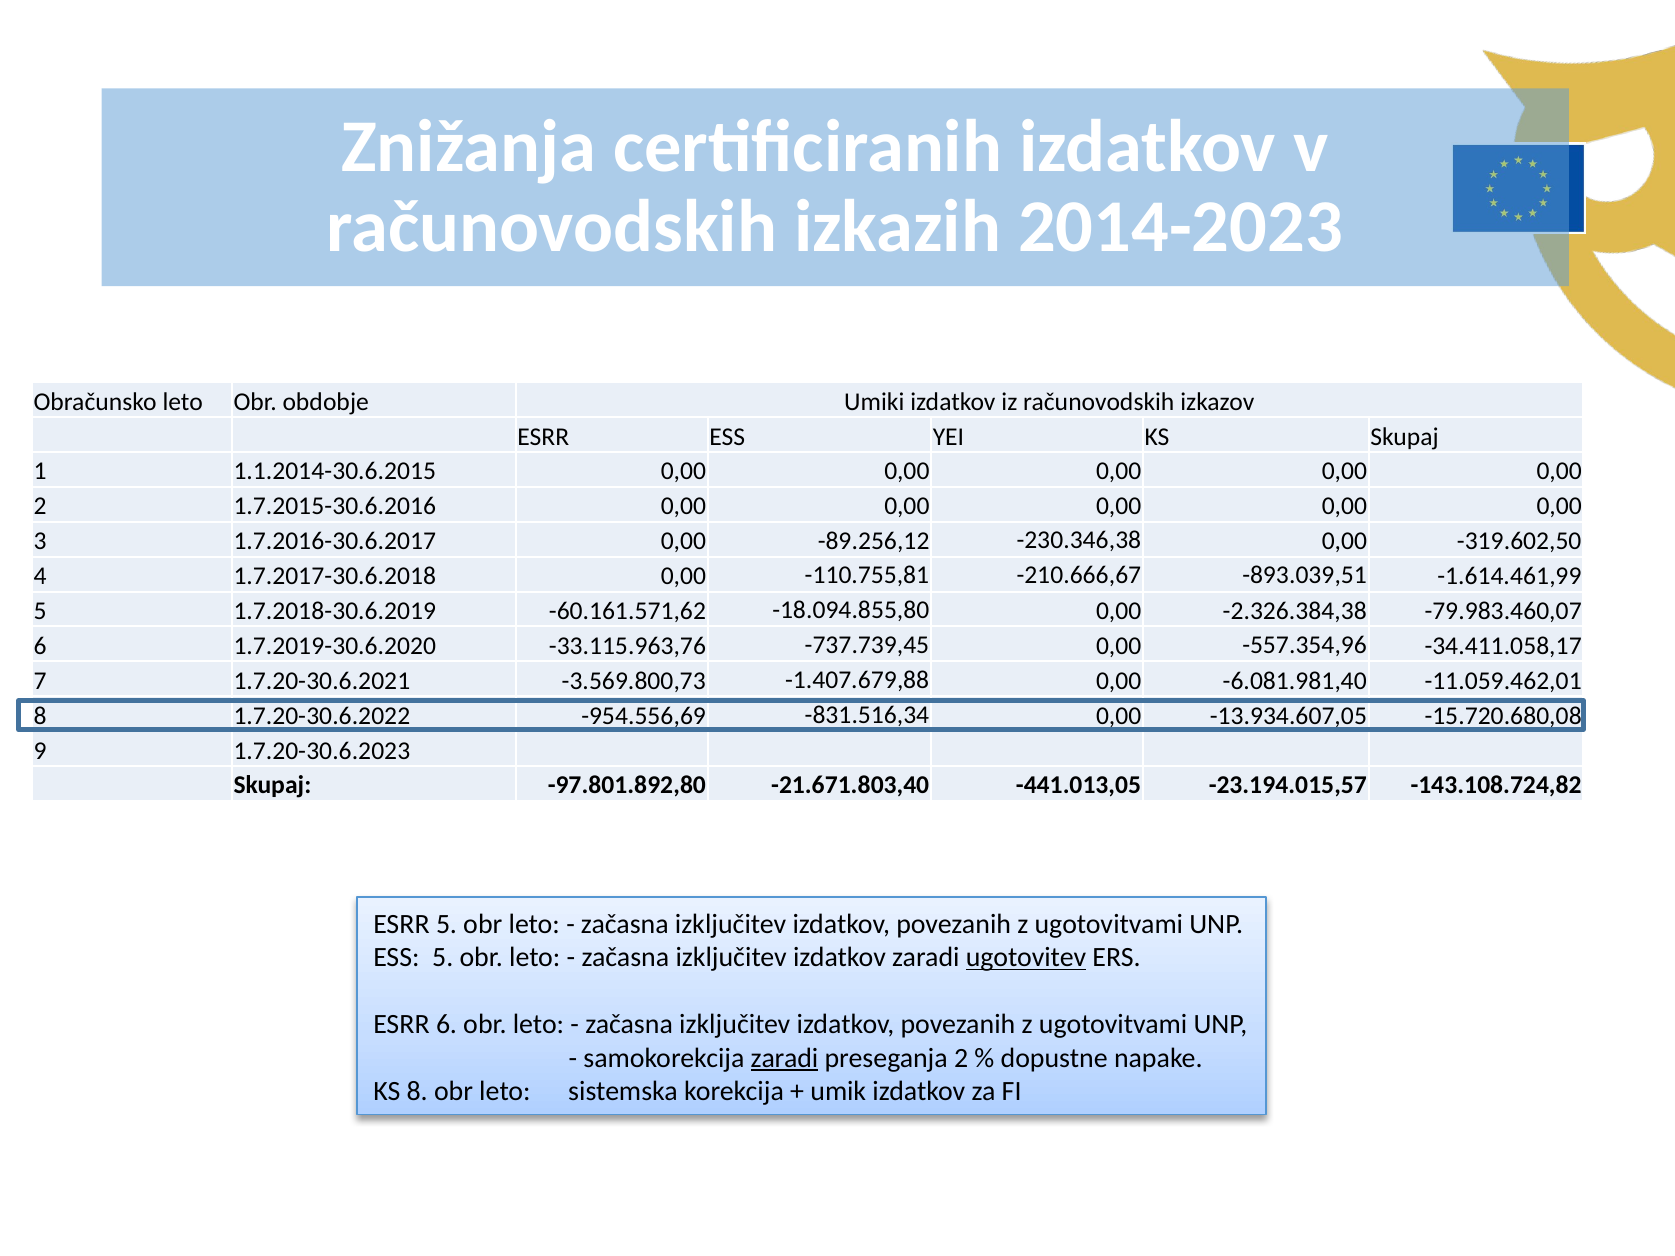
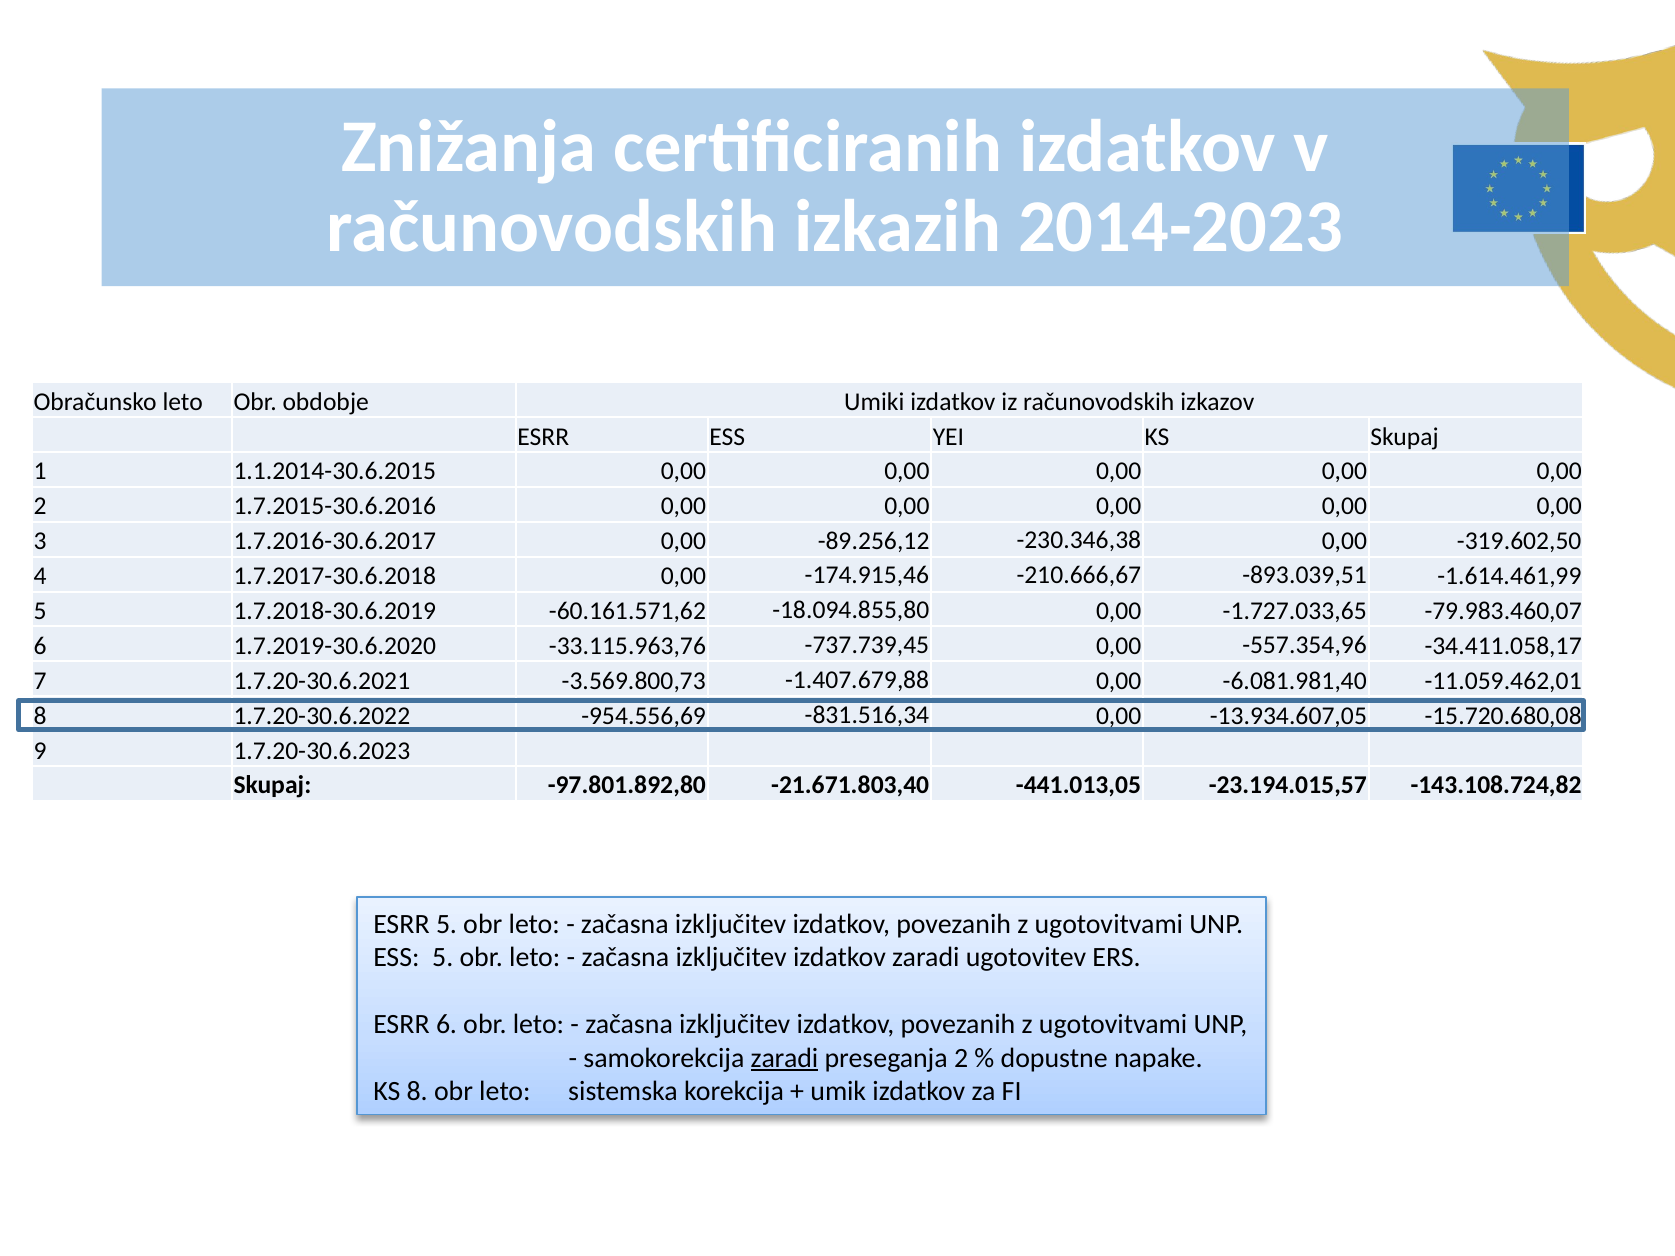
-110.755,81: -110.755,81 -> -174.915,46 (867, 575)
-2.326.384,38: -2.326.384,38 -> -1.727.033,65 (1295, 611)
ugotovitev underline: present -> none (1026, 958)
